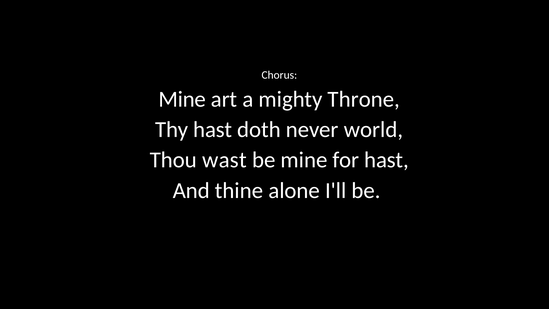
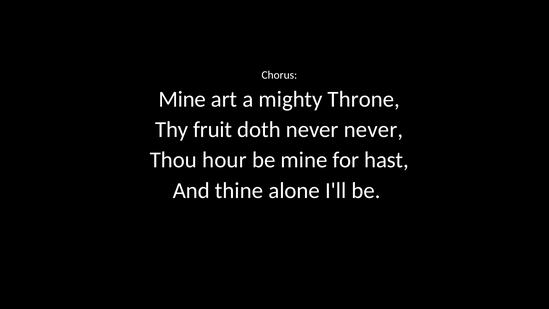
Thy hast: hast -> fruit (213, 130)
never world: world -> never (373, 130)
wast: wast -> hour (224, 160)
